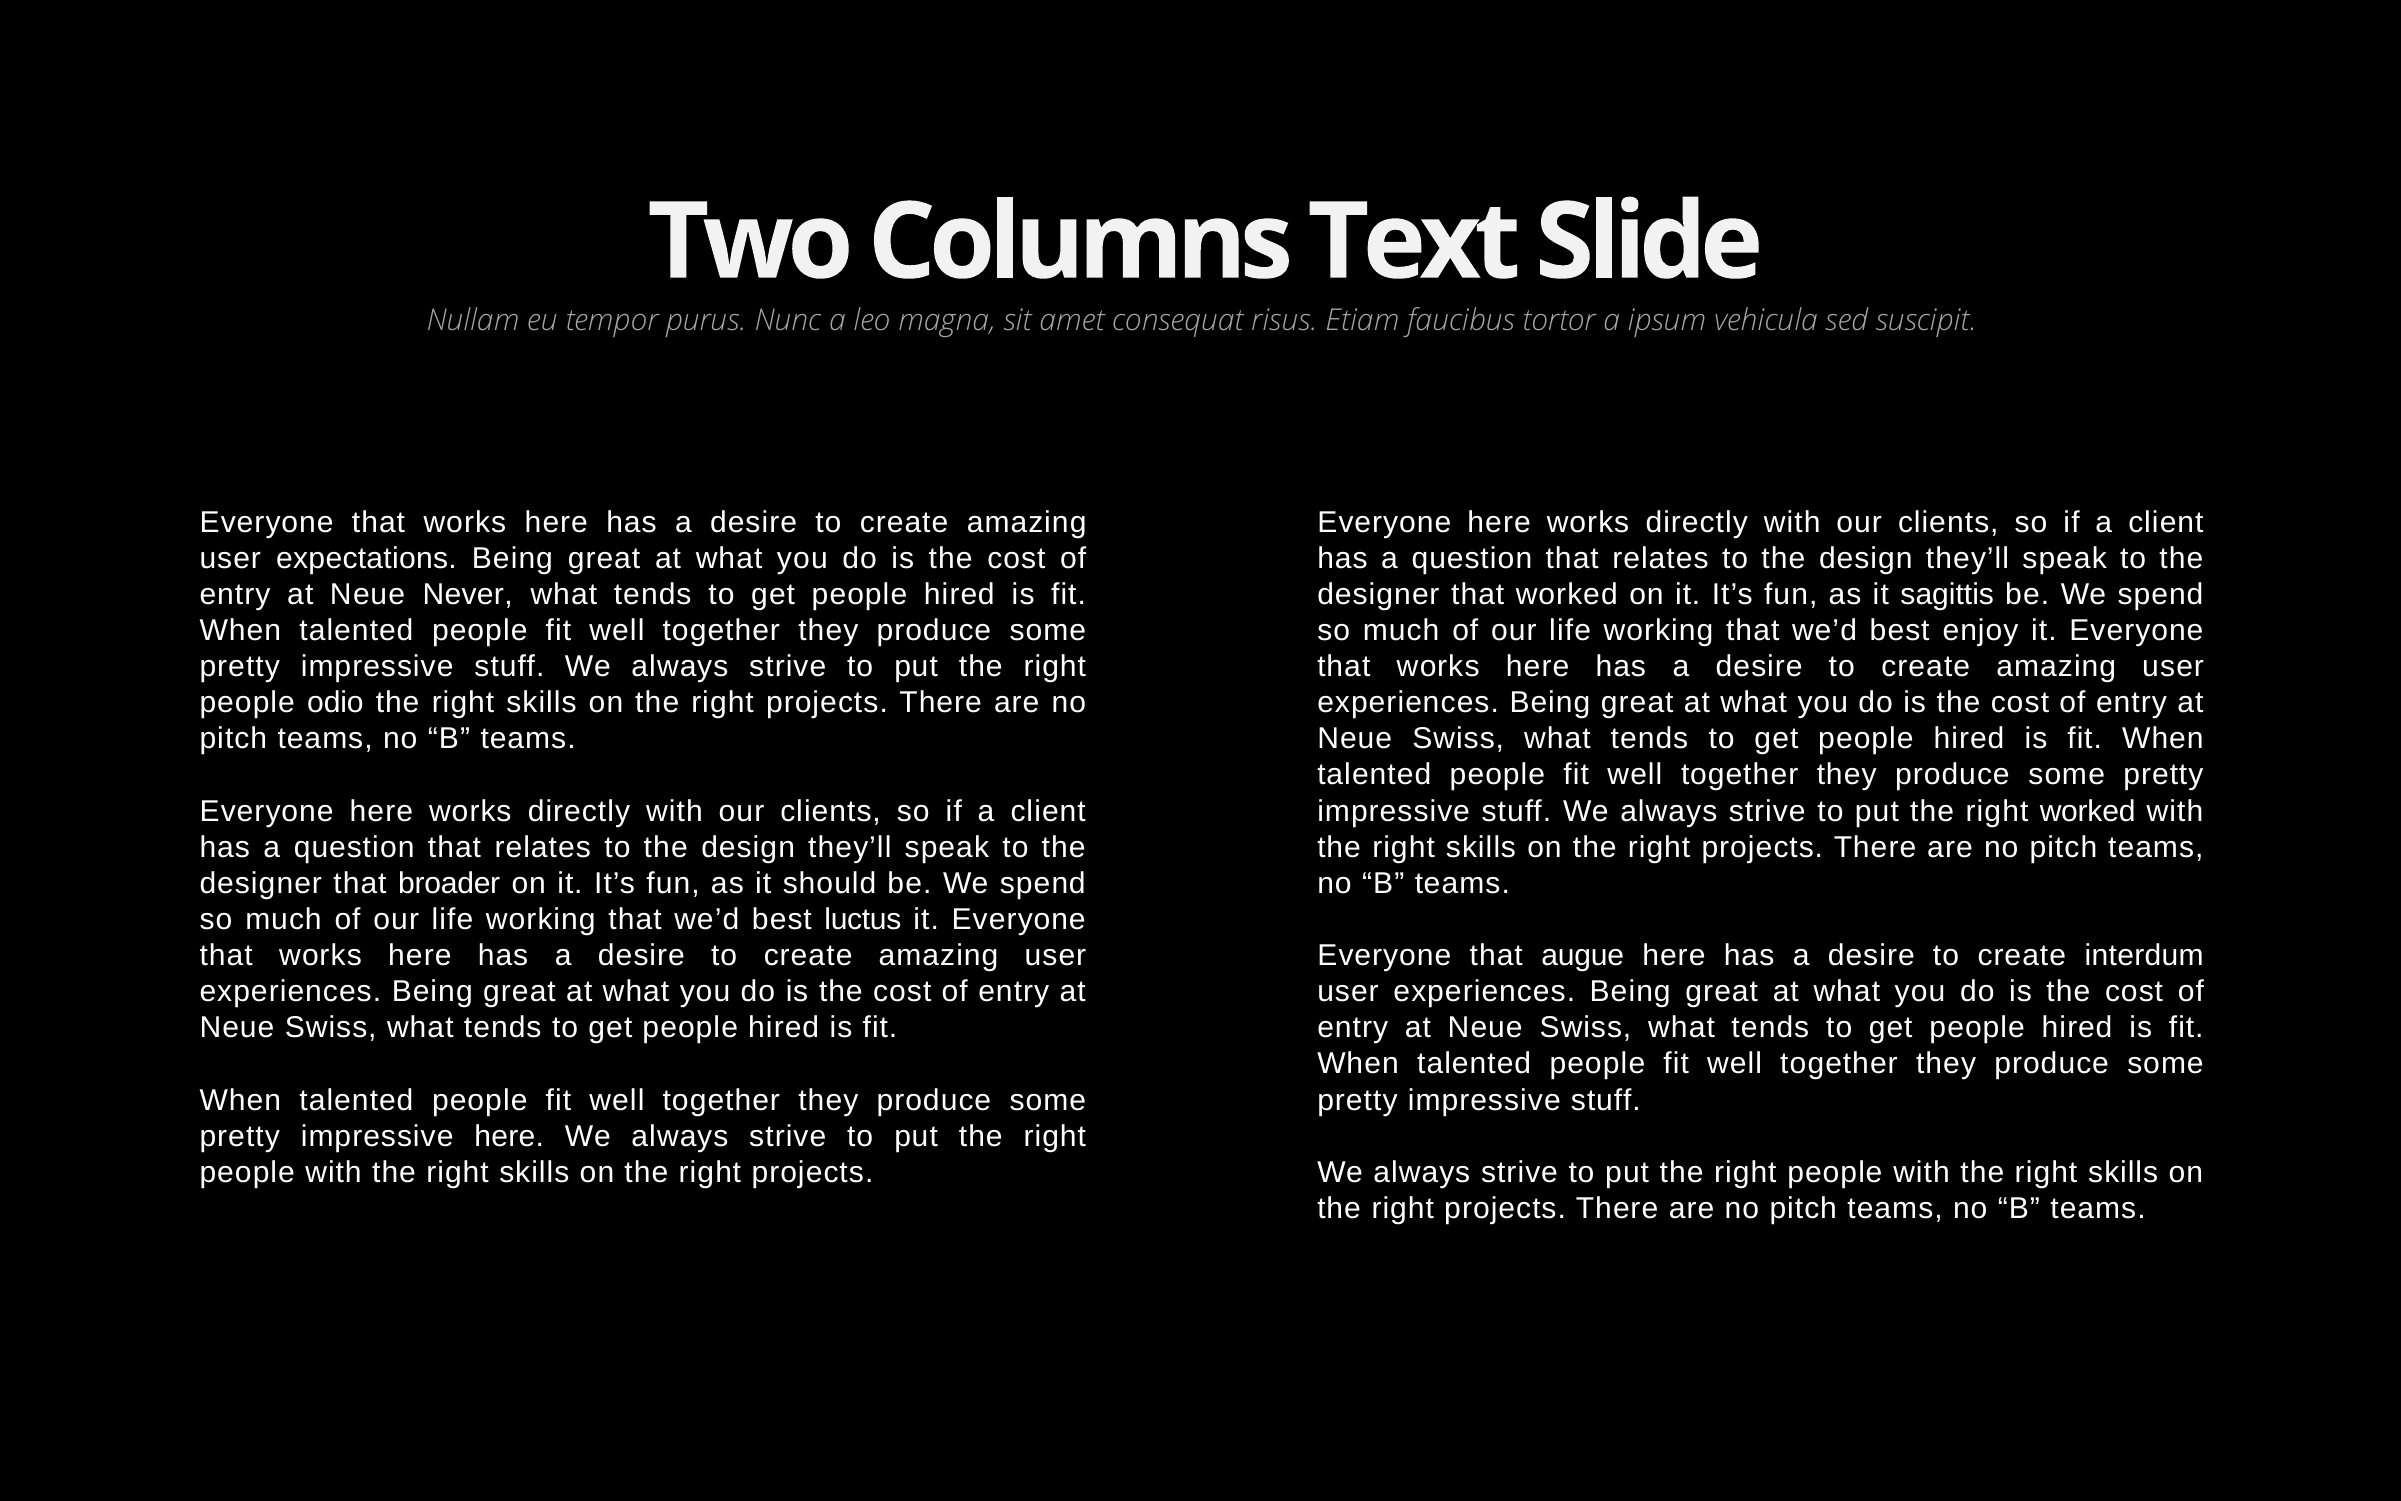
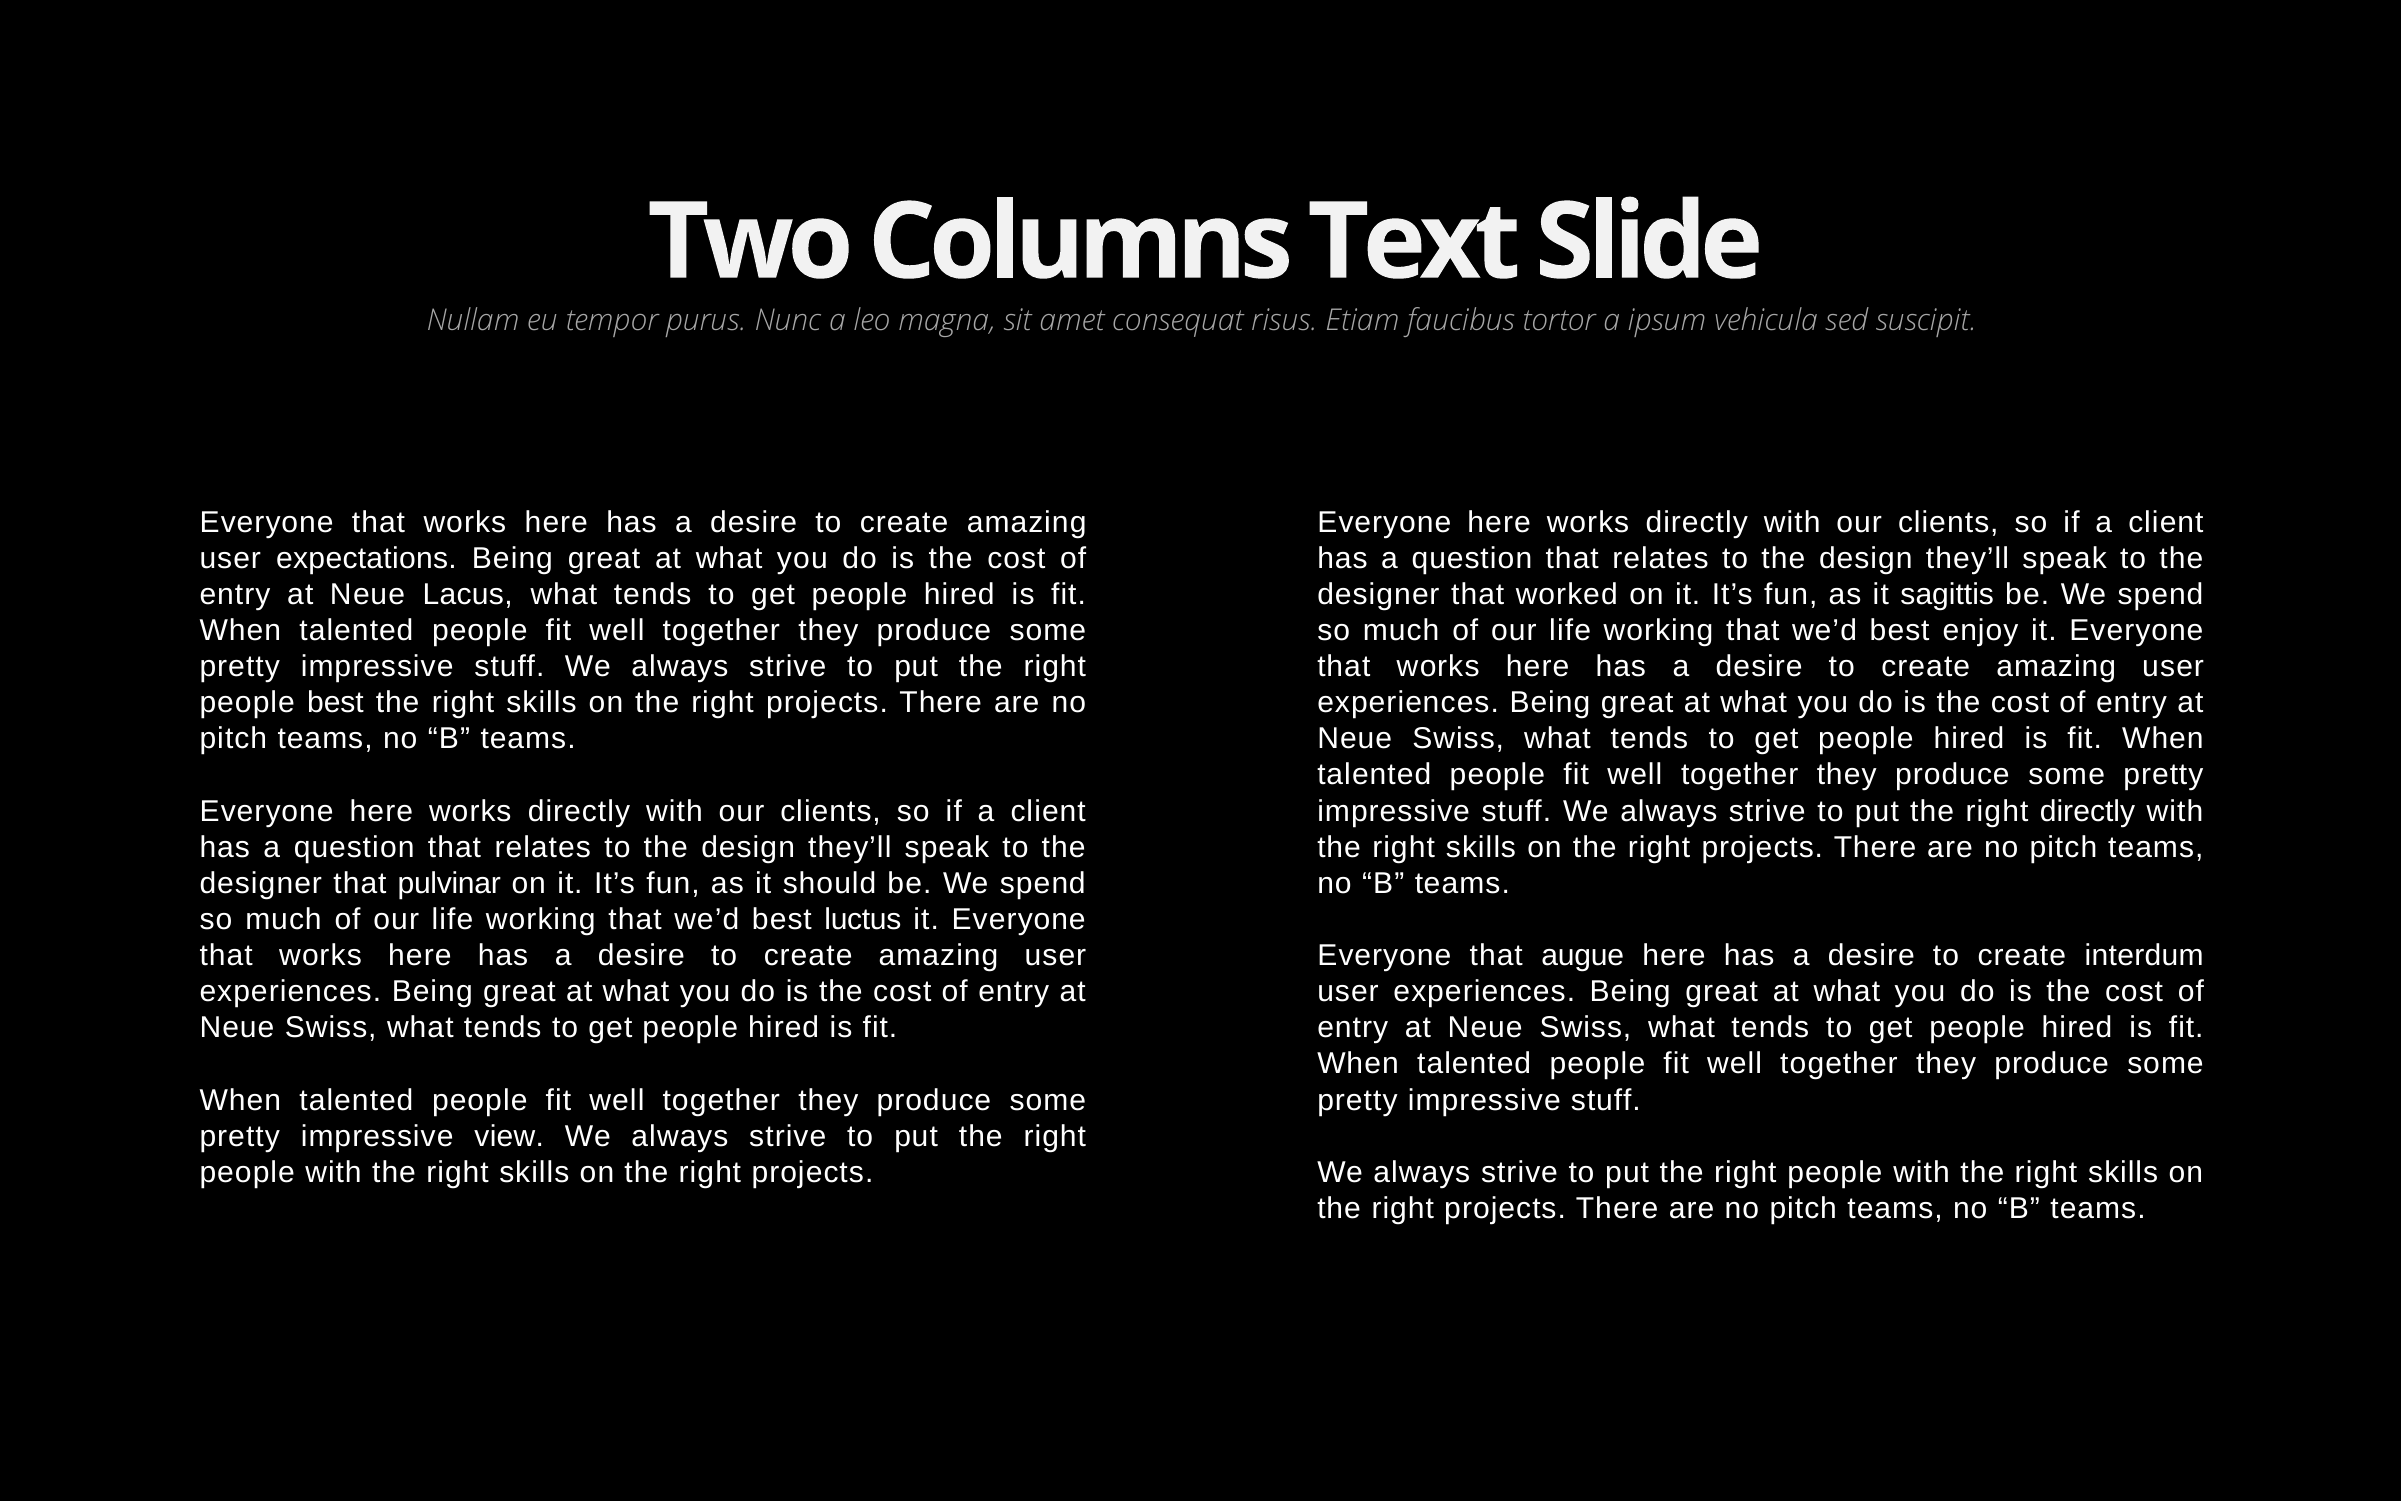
Never: Never -> Lacus (468, 594)
people odio: odio -> best (335, 703)
right worked: worked -> directly (2087, 811)
broader: broader -> pulvinar (449, 883)
impressive here: here -> view (509, 1136)
